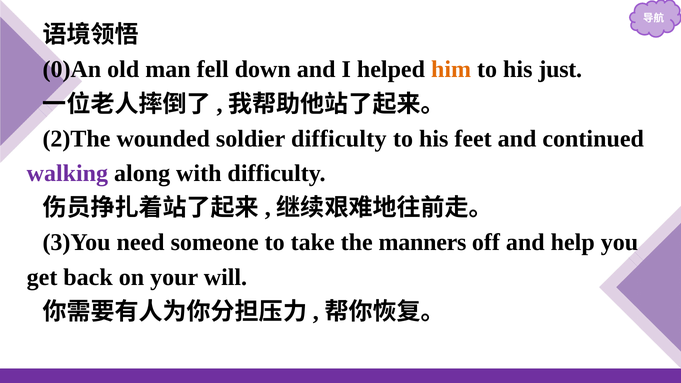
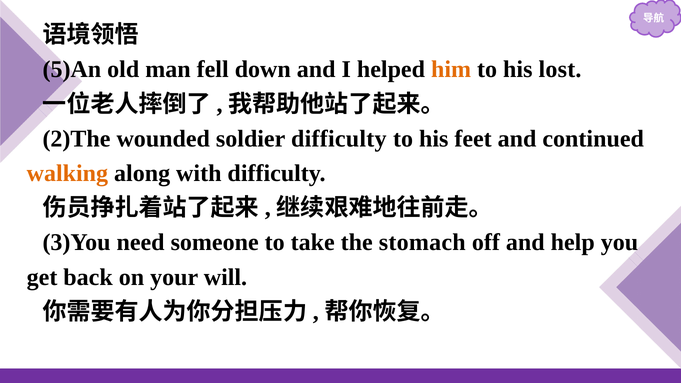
0)An: 0)An -> 5)An (72, 70)
just: just -> lost (560, 70)
walking colour: purple -> orange (67, 173)
manners: manners -> stomach (422, 243)
